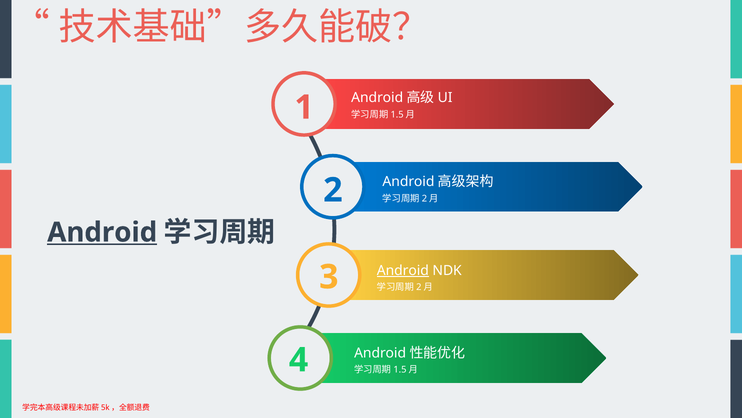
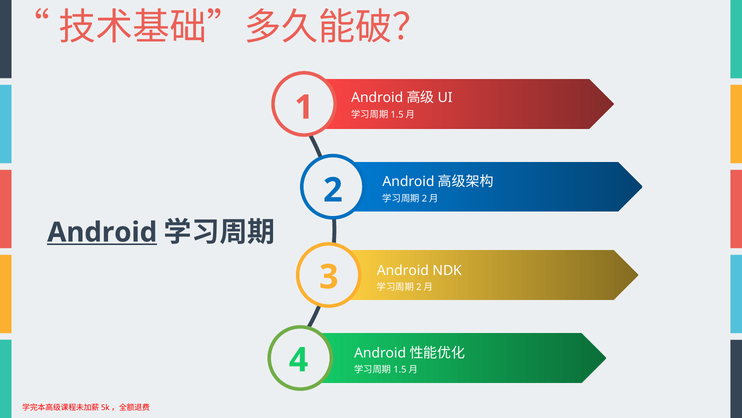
Android underline: present -> none (403, 270)
